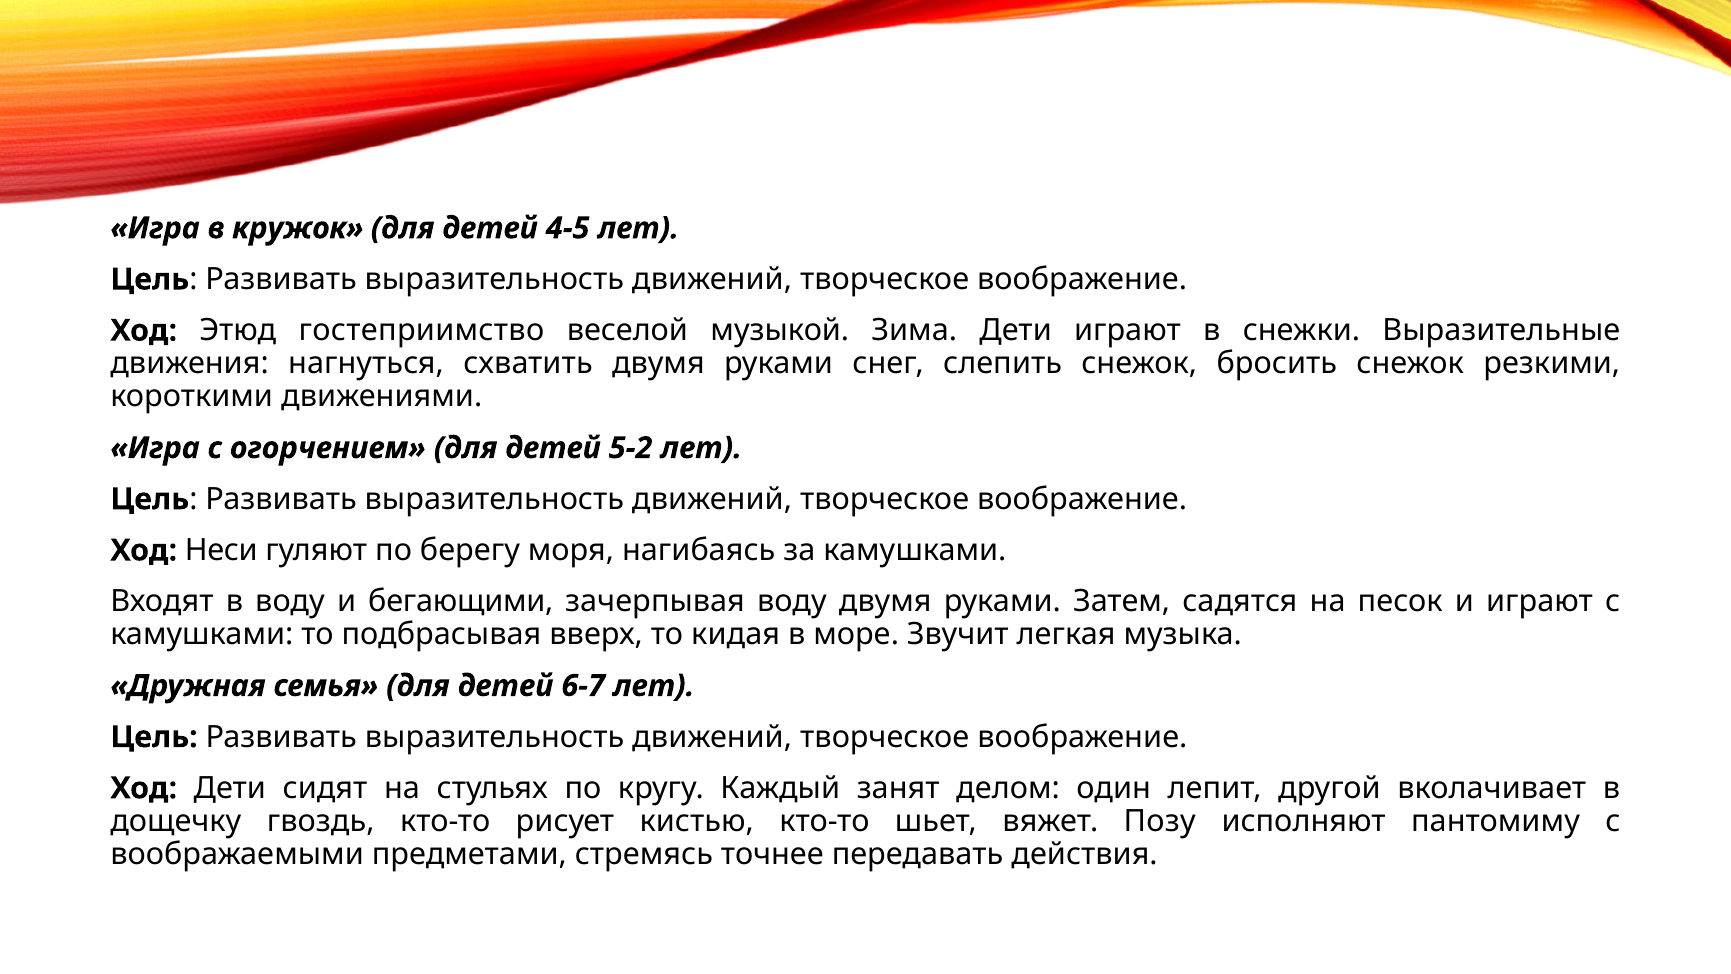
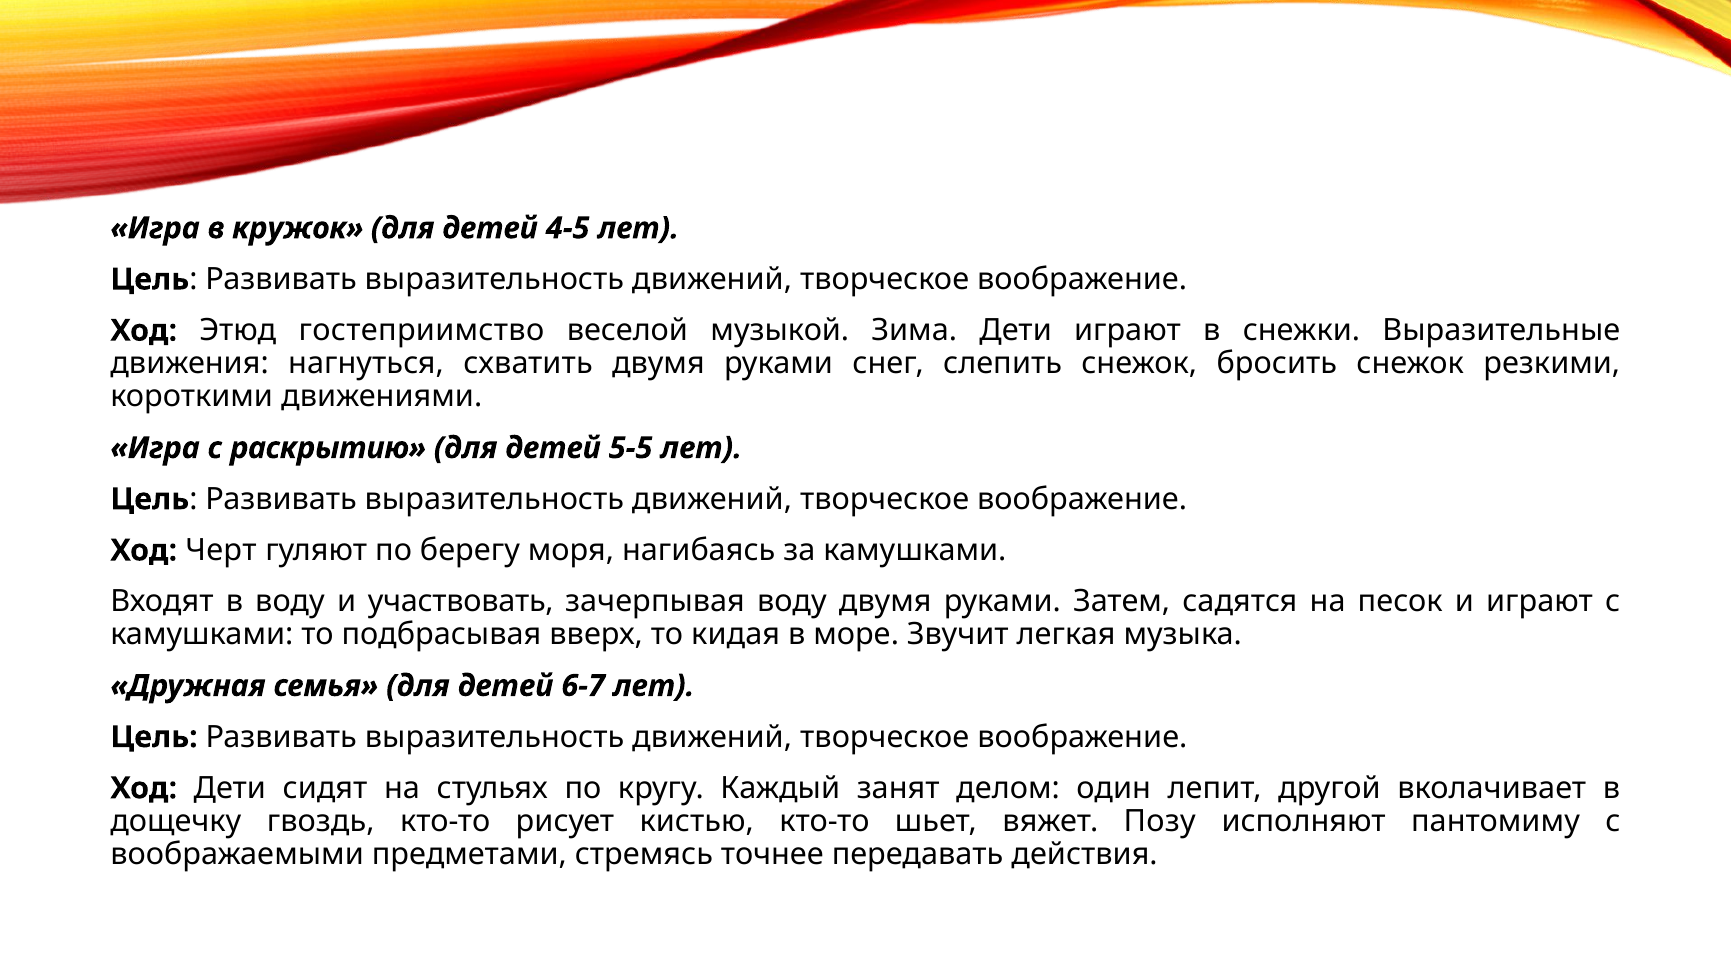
огорчением: огорчением -> раскрытию (328, 448)
5-2: 5-2 -> 5-5 (631, 448)
Неси: Неси -> Черт (221, 550)
бегающими: бегающими -> участвовать (461, 601)
